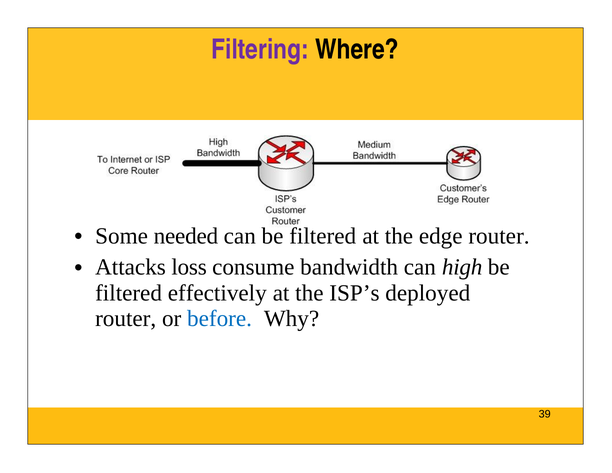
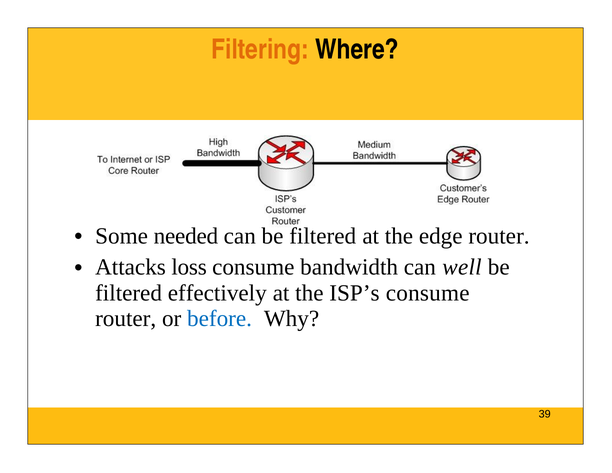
Filtering colour: purple -> orange (260, 49)
high: high -> well (462, 267)
ISP’s deployed: deployed -> consume (428, 293)
